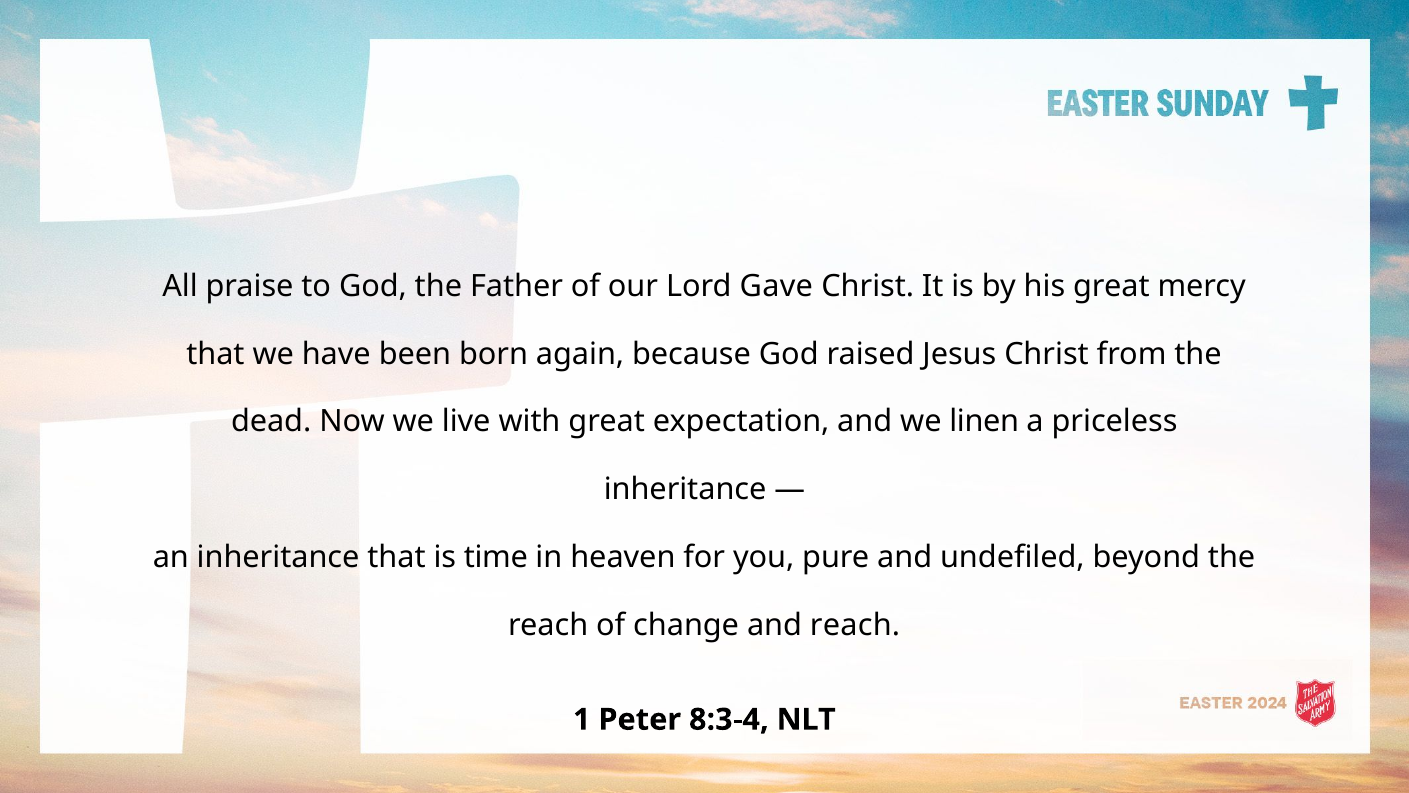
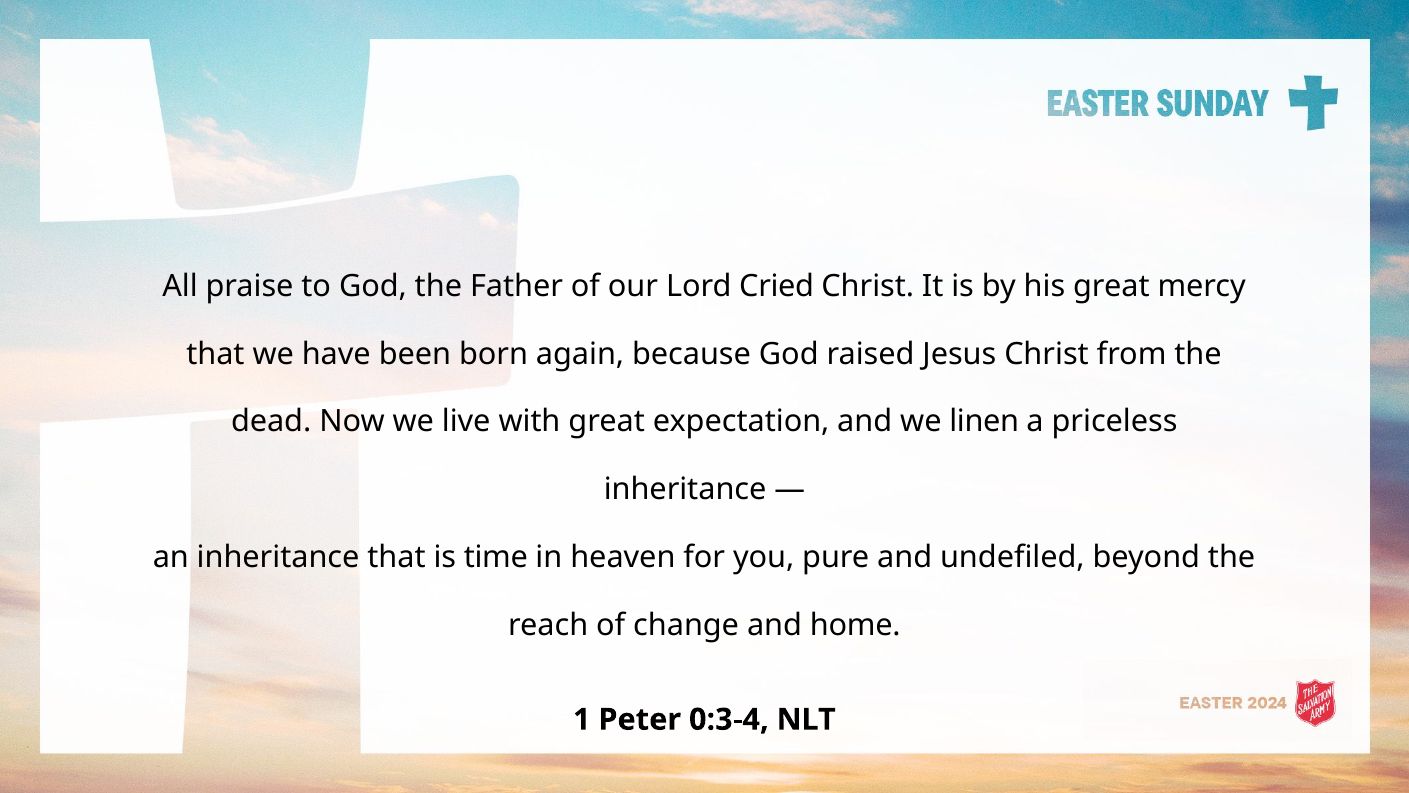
Gave: Gave -> Cried (777, 286)
and reach: reach -> home (855, 625)
8:3-4: 8:3-4 -> 0:3-4 (729, 719)
